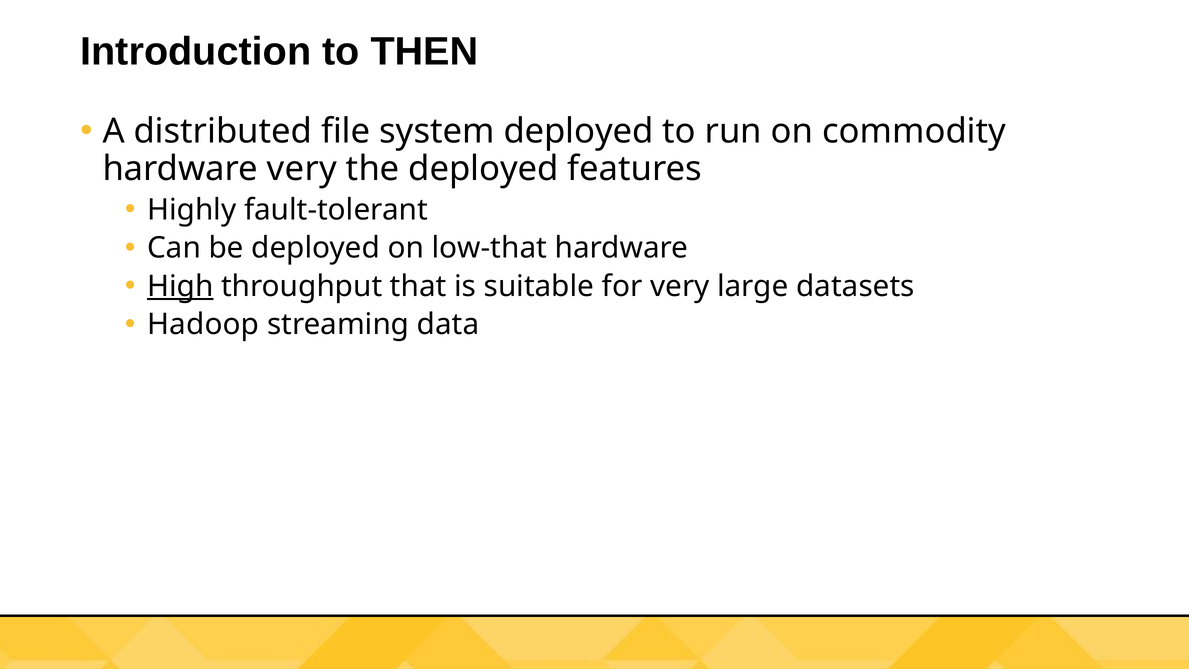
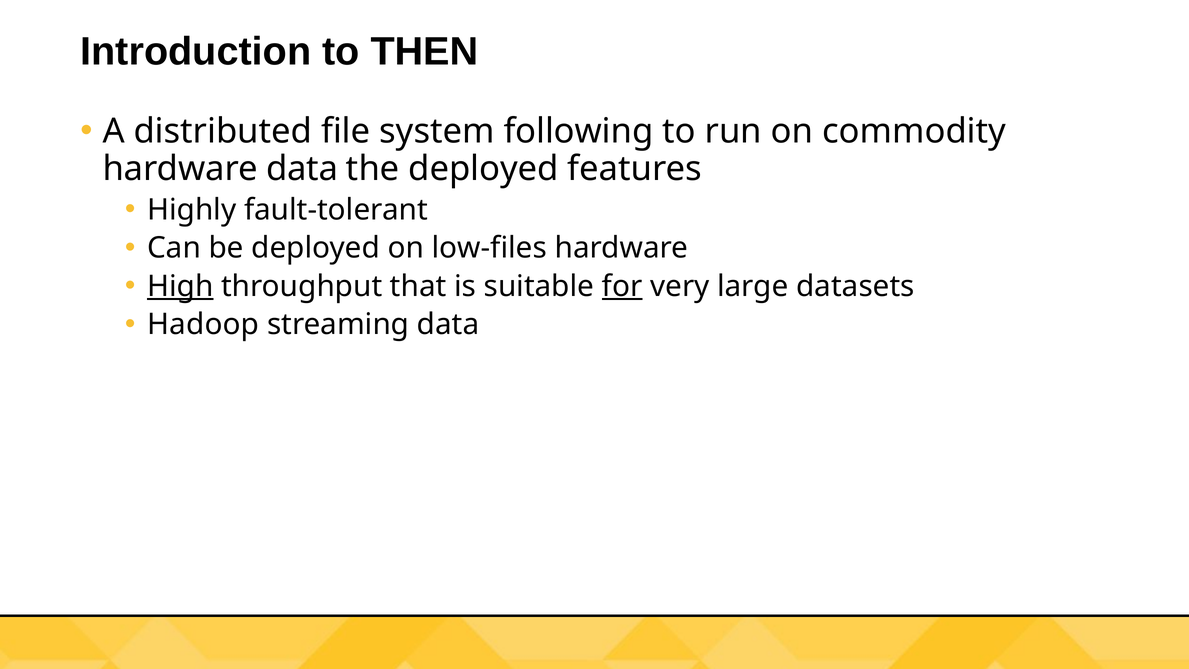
system deployed: deployed -> following (579, 131)
hardware very: very -> data (302, 169)
low-that: low-that -> low-files (489, 248)
for underline: none -> present (622, 286)
